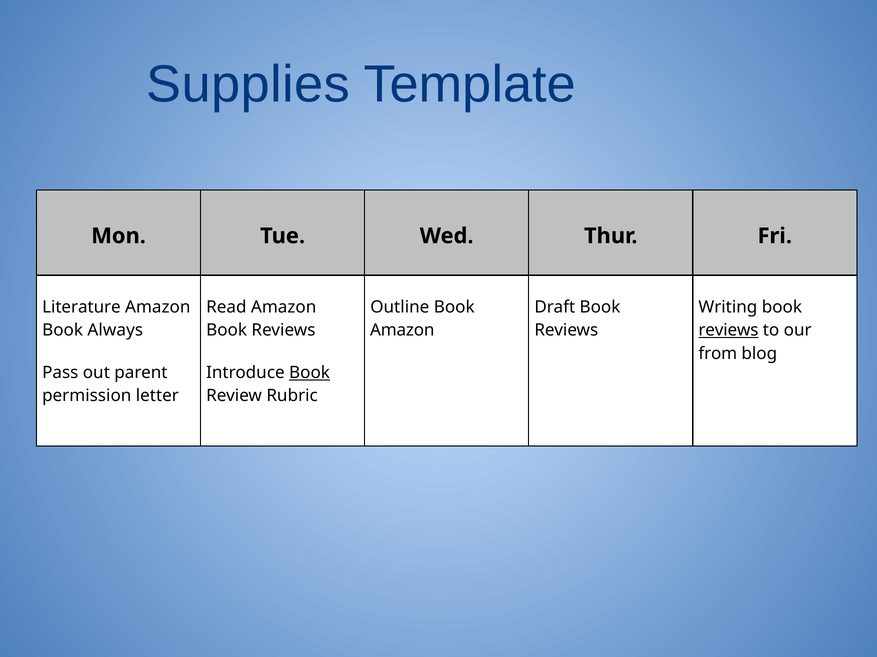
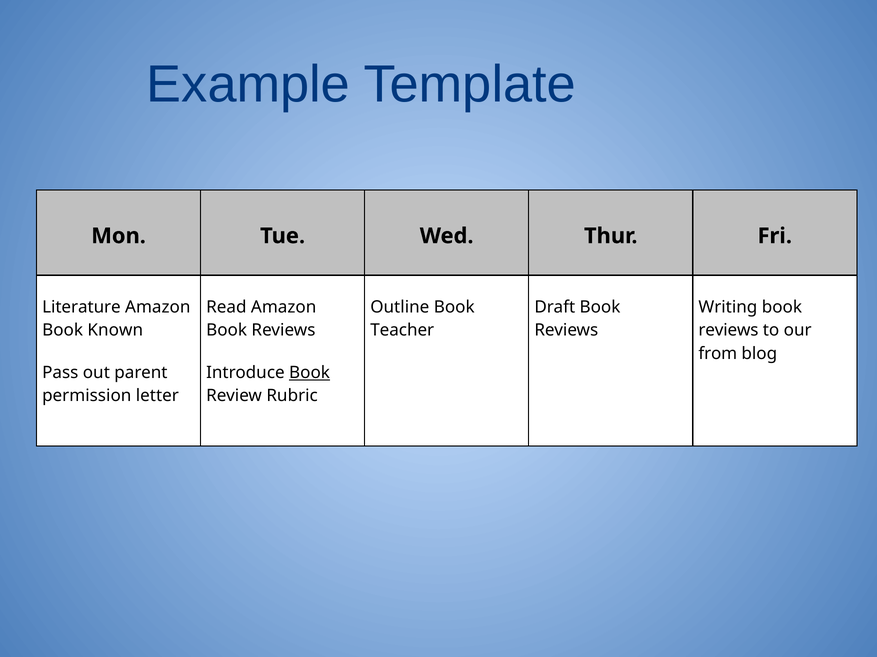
Supplies: Supplies -> Example (248, 85)
Always: Always -> Known (115, 331)
Amazon: Amazon -> Teacher (402, 331)
reviews underline: present -> none (728, 331)
